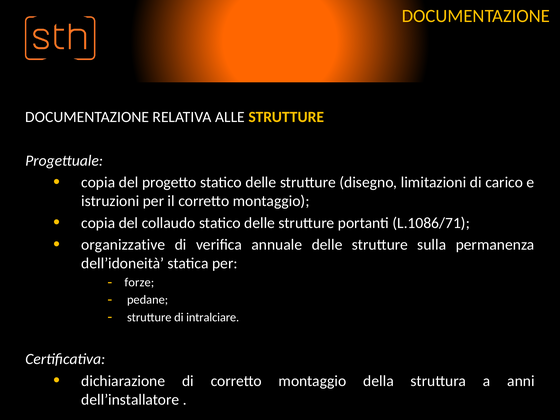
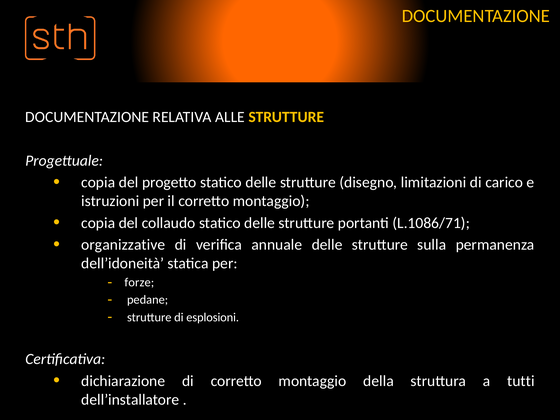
intralciare: intralciare -> esplosioni (213, 317)
anni: anni -> tutti (521, 381)
